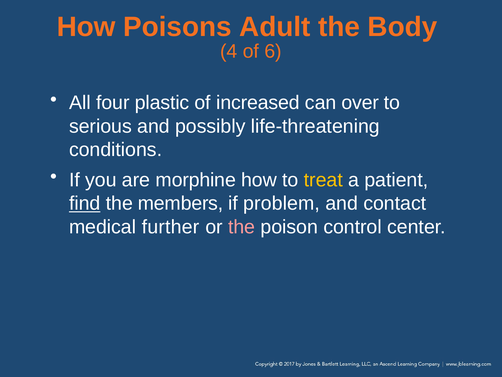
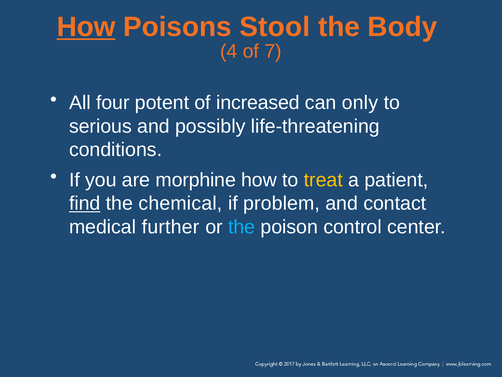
How underline: none -> present (86, 27)
Adult: Adult -> Stool (275, 27)
6: 6 -> 7 (273, 51)
plastic: plastic -> potent (162, 103)
over: over -> only (360, 103)
members: members -> chemical (180, 203)
the colour: pink -> light blue (242, 227)
